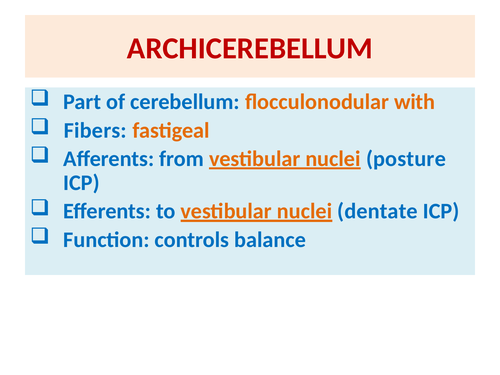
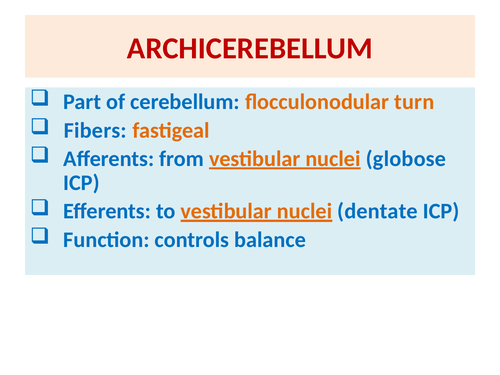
with: with -> turn (414, 102)
posture: posture -> globose (406, 159)
